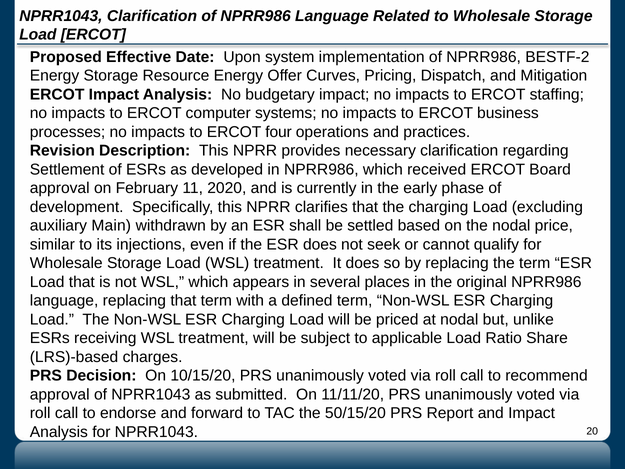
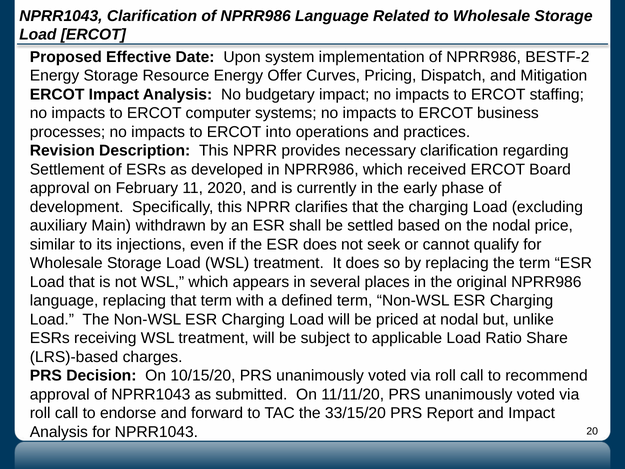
four: four -> into (278, 132)
50/15/20: 50/15/20 -> 33/15/20 (355, 413)
